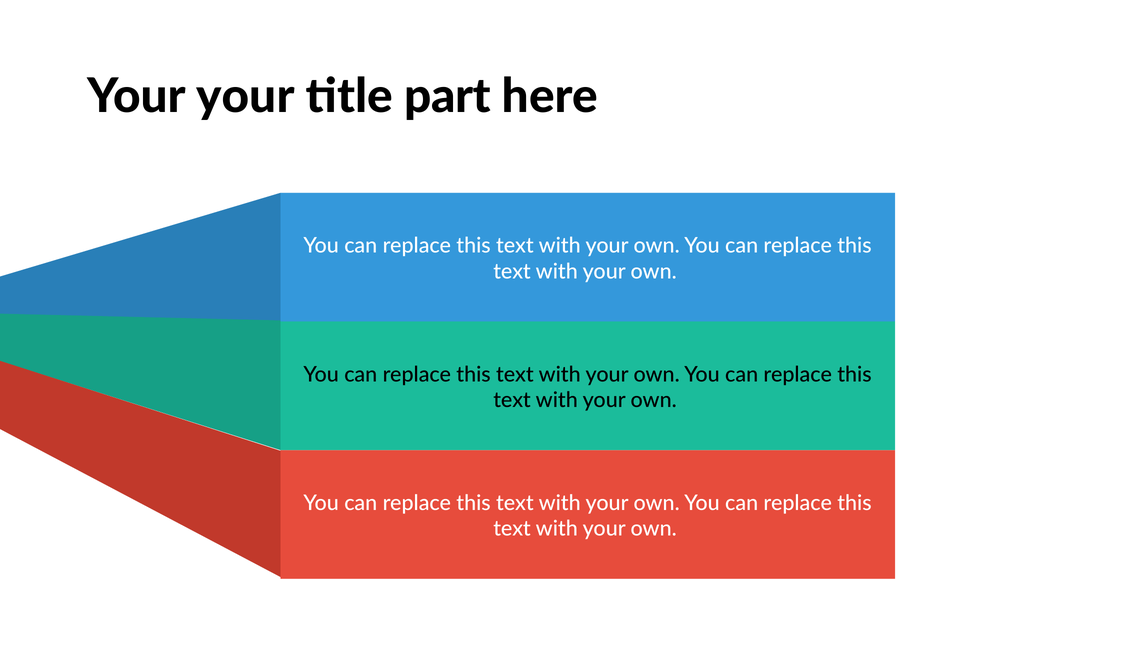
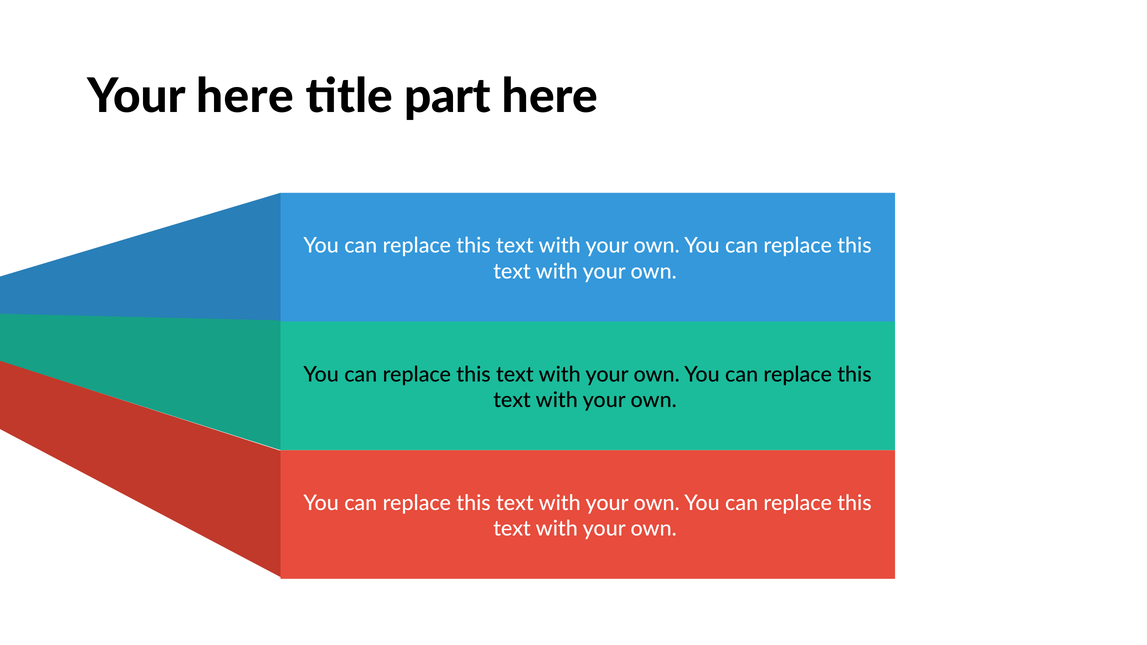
Your your: your -> here (245, 96)
